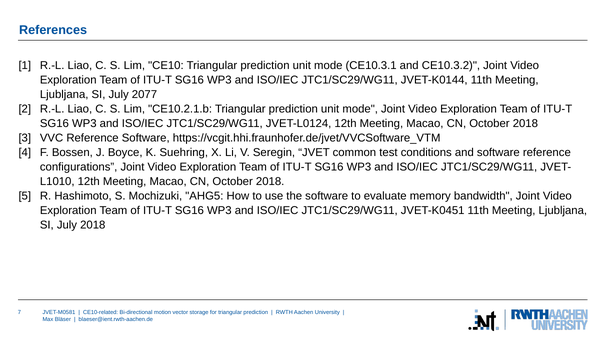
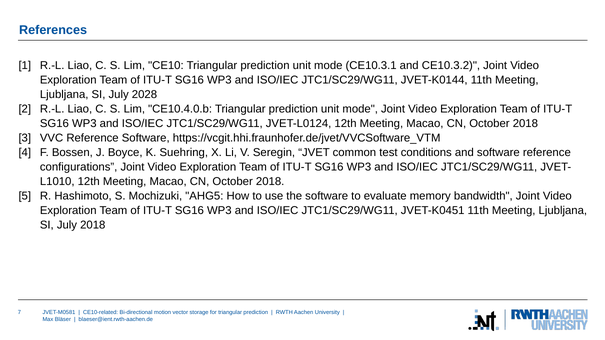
2077: 2077 -> 2028 (144, 95)
CE10.2.1.b: CE10.2.1.b -> CE10.4.0.b (180, 109)
